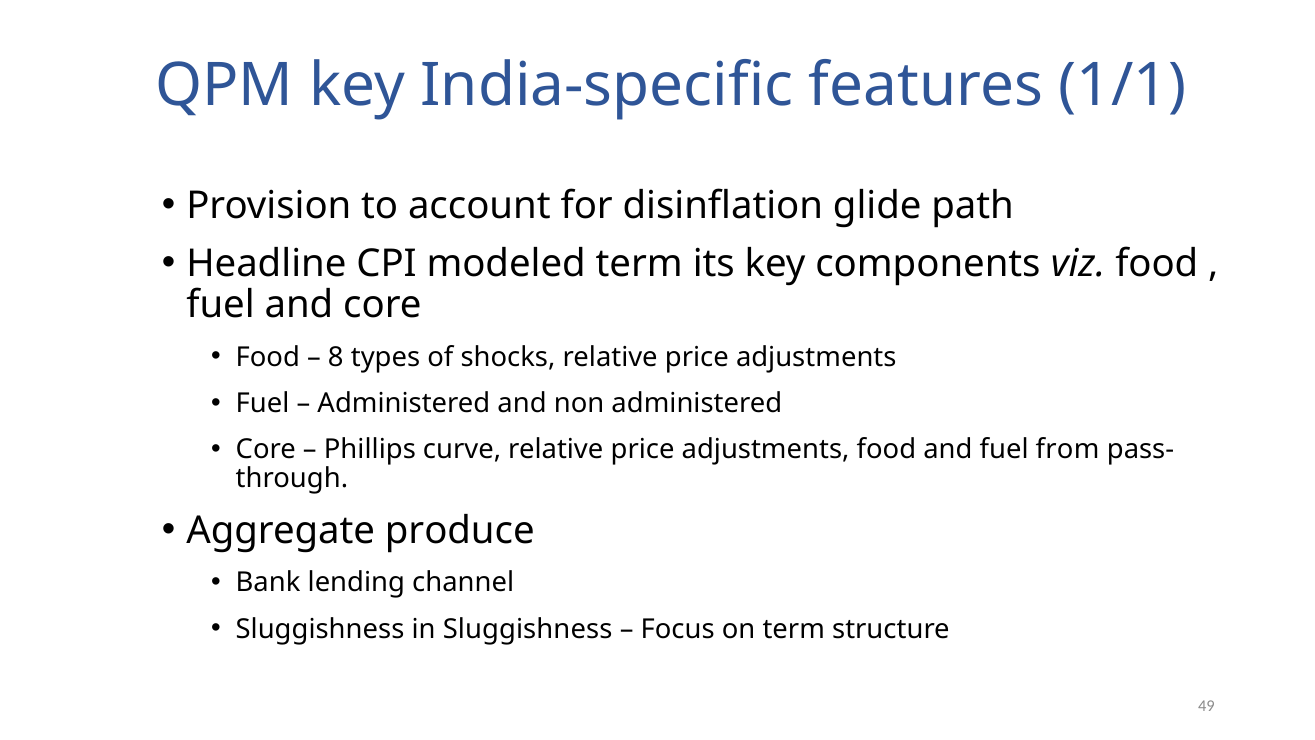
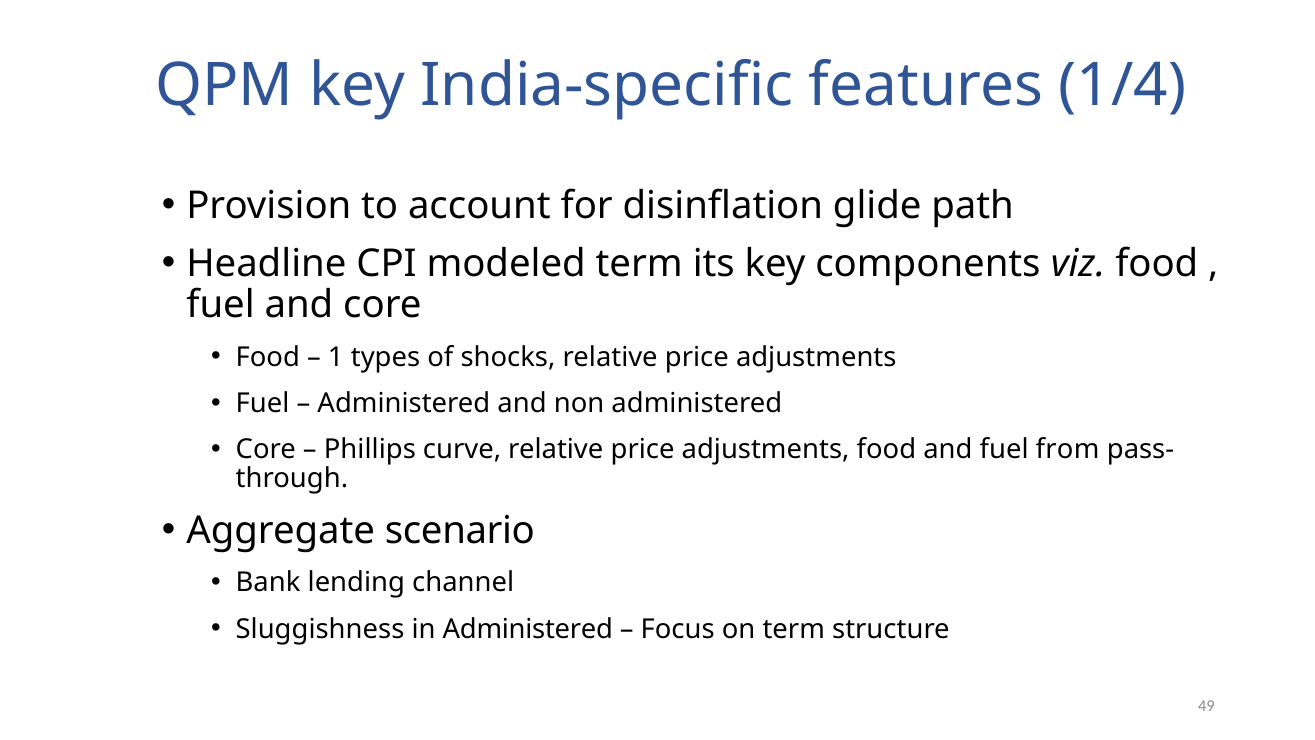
1/1: 1/1 -> 1/4 (1122, 85)
8: 8 -> 1 (336, 357)
produce: produce -> scenario (460, 531)
in Sluggishness: Sluggishness -> Administered (528, 629)
